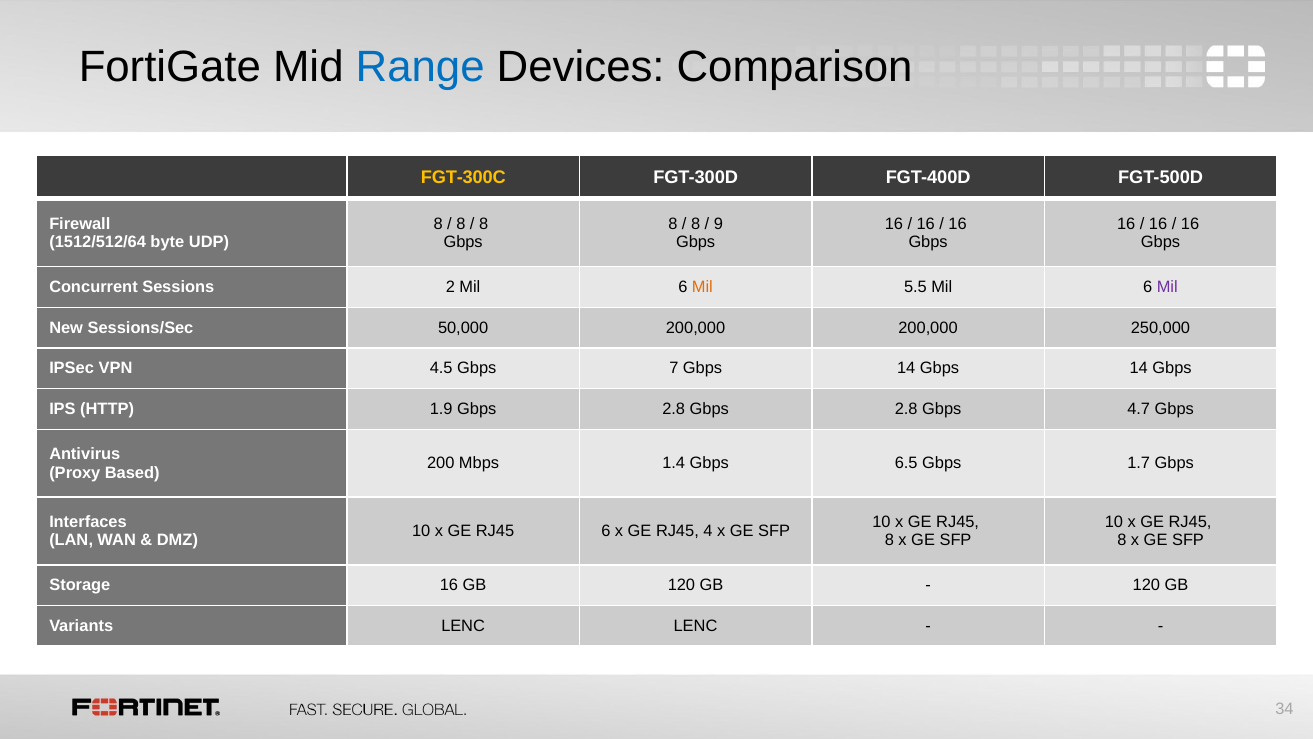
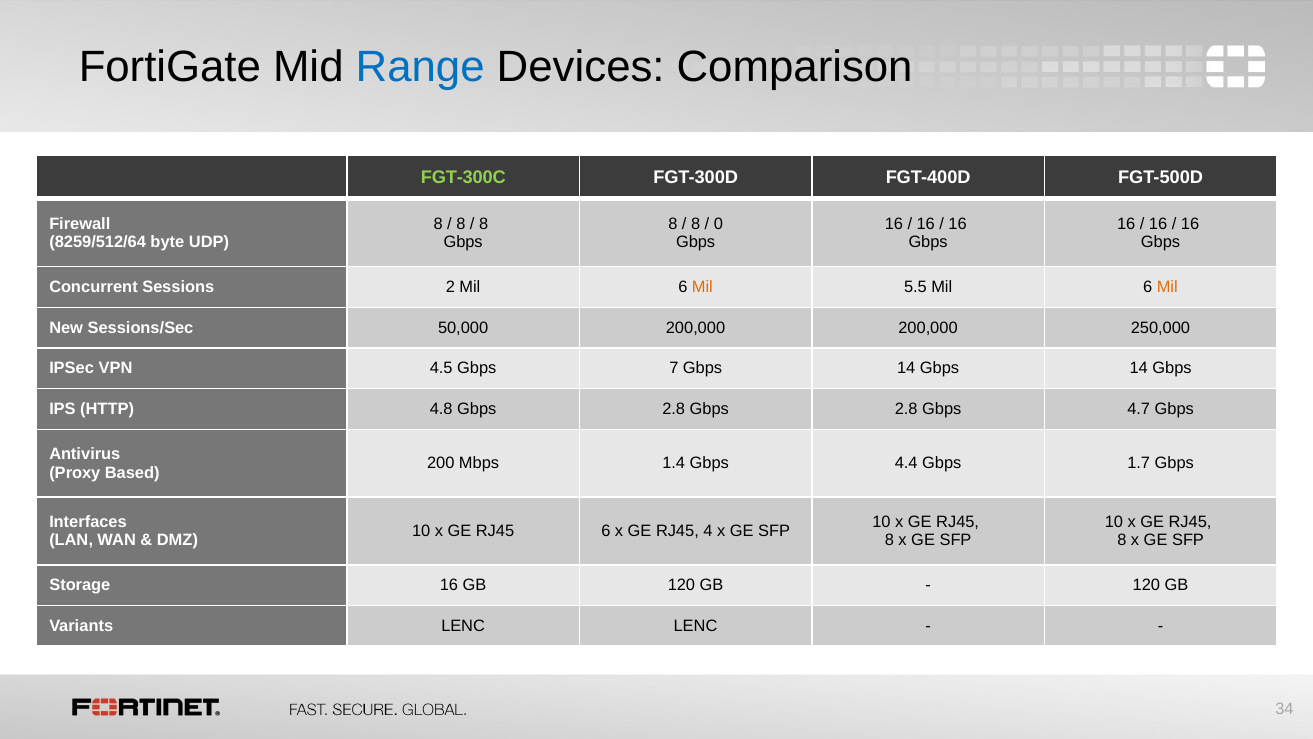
FGT-300C colour: yellow -> light green (463, 177)
9: 9 -> 0 (718, 224)
1512/512/64: 1512/512/64 -> 8259/512/64 (98, 242)
Mil colour: purple -> orange (1167, 287)
1.9: 1.9 -> 4.8 (441, 409)
6.5: 6.5 -> 4.4 (906, 463)
